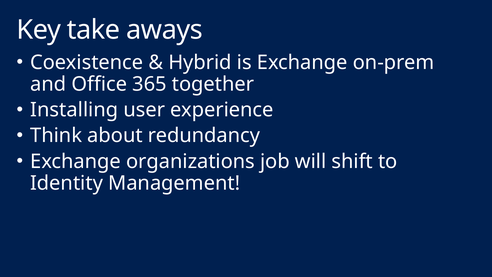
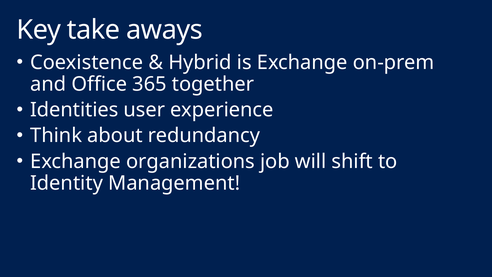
Installing: Installing -> Identities (74, 110)
